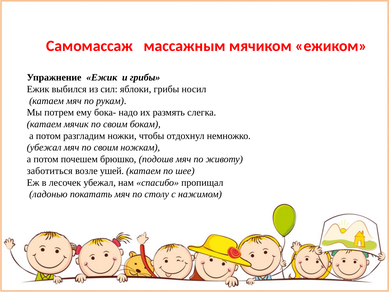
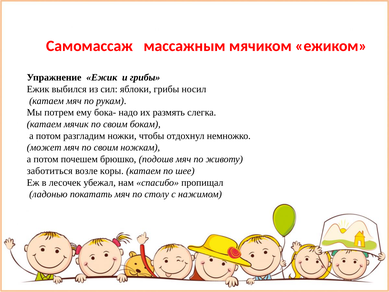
убежал: убежал -> может (44, 147)
ушей: ушей -> коры (112, 171)
